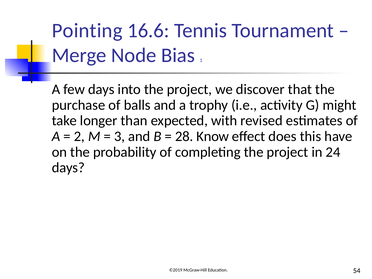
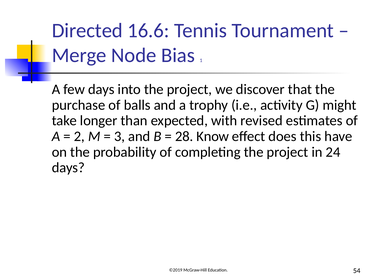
Pointing: Pointing -> Directed (87, 31)
